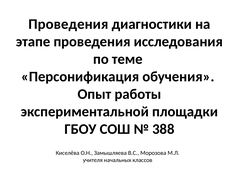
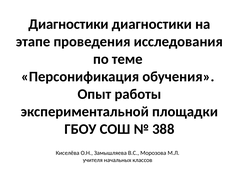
Проведения: Проведения -> Диагностики (68, 24)
